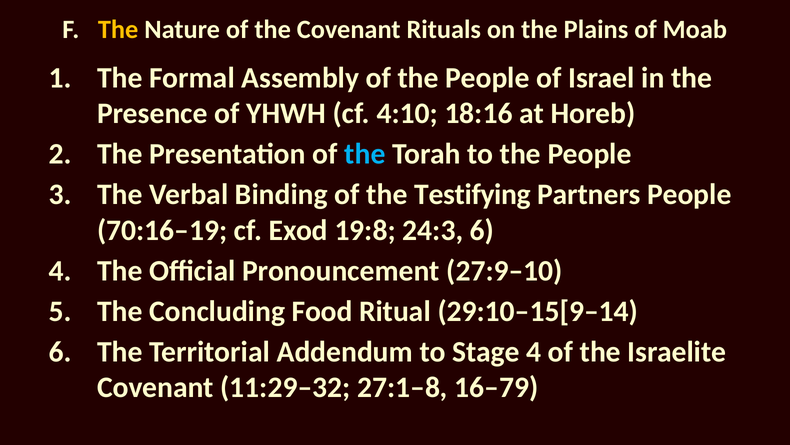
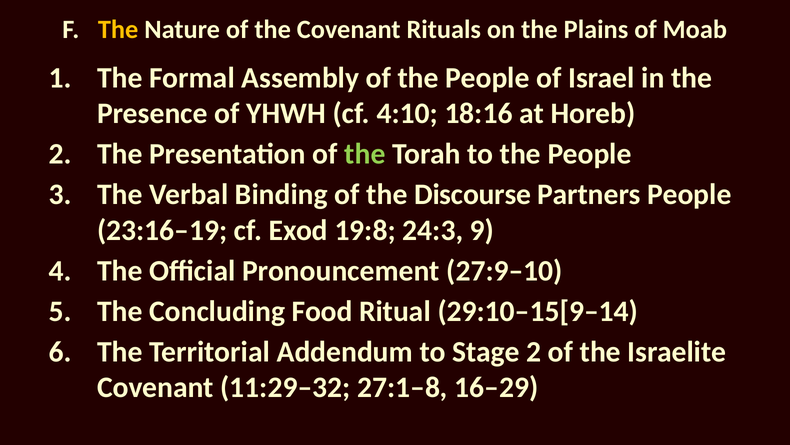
the colour: light blue -> light green (365, 154)
Testifying: Testifying -> Discourse (473, 194)
70:16–19: 70:16–19 -> 23:16–19 (162, 230)
24:3 6: 6 -> 9 (482, 230)
Stage 4: 4 -> 2 (534, 351)
16–79: 16–79 -> 16–29 (496, 387)
